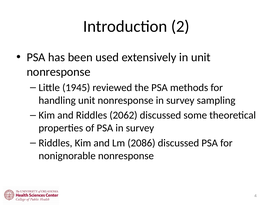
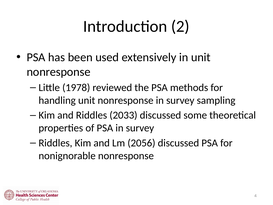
1945: 1945 -> 1978 (76, 88)
2062: 2062 -> 2033 (123, 115)
2086: 2086 -> 2056 (141, 143)
